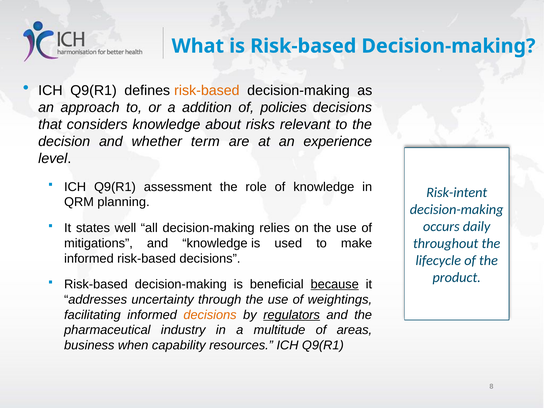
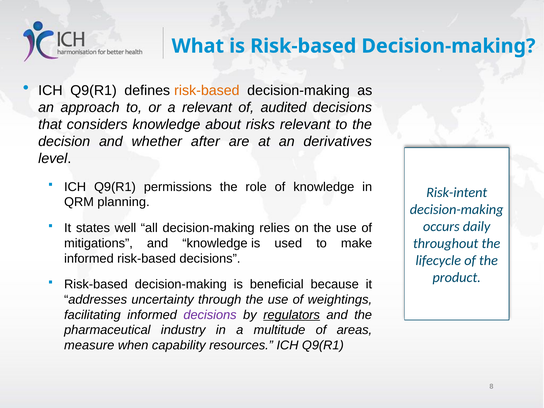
a addition: addition -> relevant (207, 108)
policies: policies -> audited (284, 108)
term: term -> after (205, 142)
experience: experience -> derivatives (338, 142)
assessment: assessment -> permissions (178, 187)
because underline: present -> none (335, 284)
decisions colour: orange -> purple (210, 315)
business: business -> measure (89, 345)
